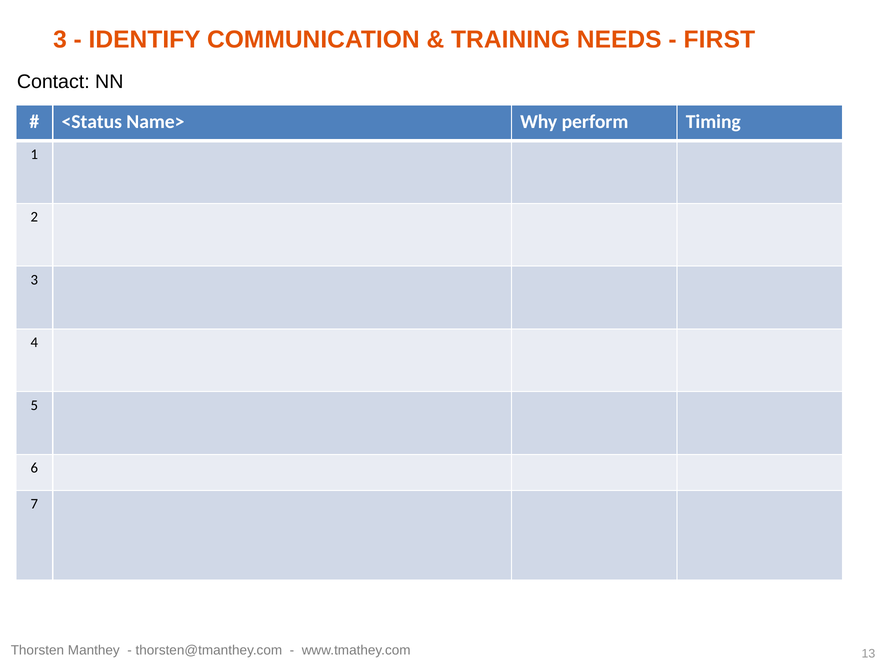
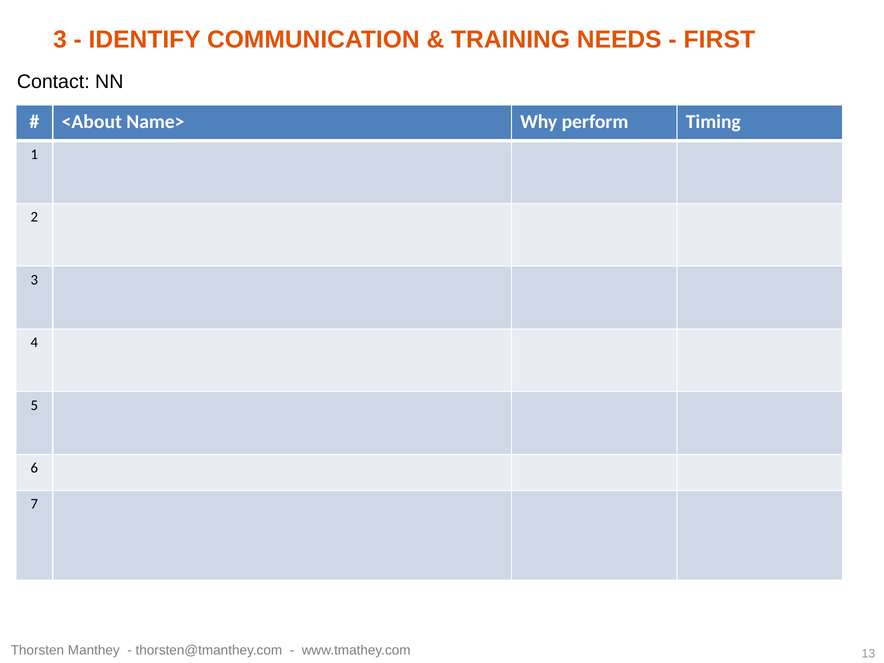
<Status: <Status -> <About (92, 122)
